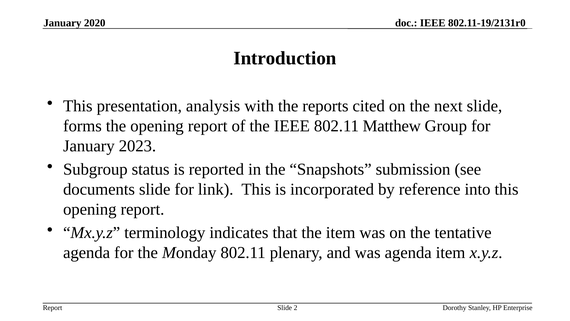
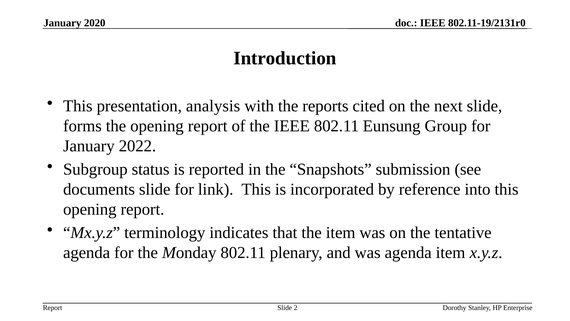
Matthew: Matthew -> Eunsung (392, 126)
2023: 2023 -> 2022 (137, 146)
